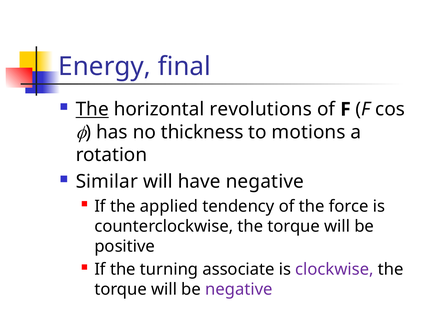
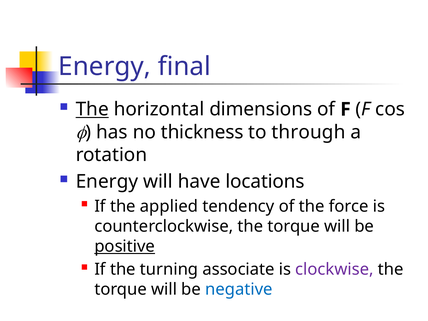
revolutions: revolutions -> dimensions (261, 109)
motions: motions -> through (309, 132)
Similar: Similar -> Energy (107, 182)
have negative: negative -> locations (265, 182)
positive underline: none -> present (125, 246)
negative colour: purple -> blue (239, 289)
